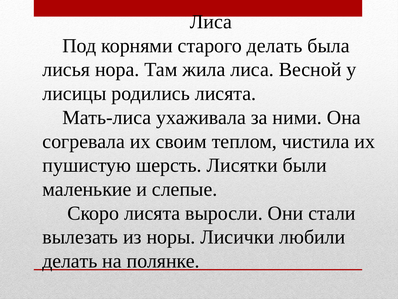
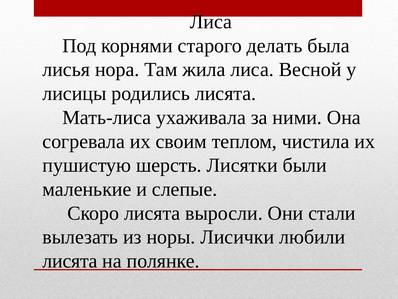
делать: делать -> лисята (70, 261)
